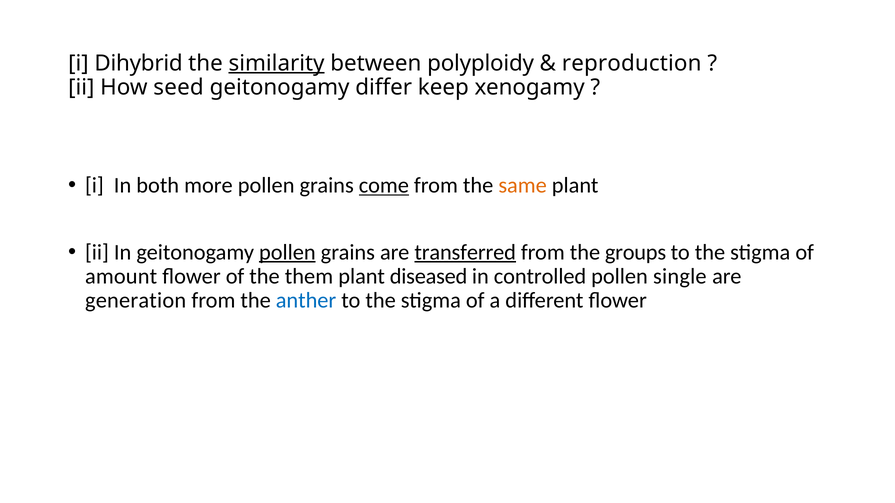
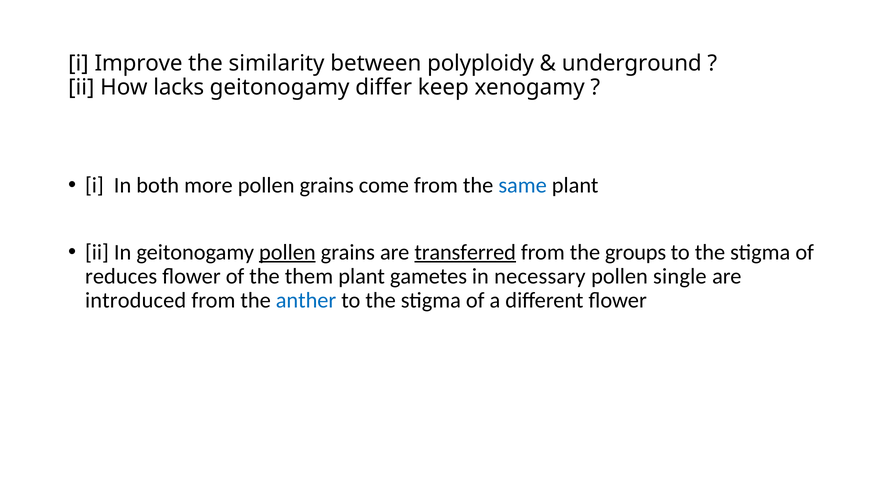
Dihybrid: Dihybrid -> Improve (139, 63)
similarity underline: present -> none (277, 63)
reproduction: reproduction -> underground (632, 63)
seed: seed -> lacks (179, 87)
come underline: present -> none (384, 186)
same colour: orange -> blue (523, 186)
amount: amount -> reduces (121, 277)
diseased: diseased -> gametes (429, 277)
controlled: controlled -> necessary (540, 277)
generation: generation -> introduced (136, 301)
